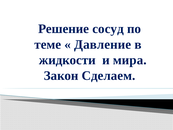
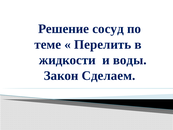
Давление: Давление -> Перелить (103, 44)
мира: мира -> воды (130, 60)
